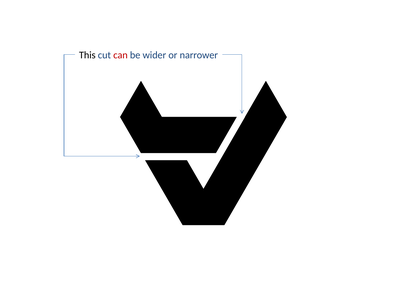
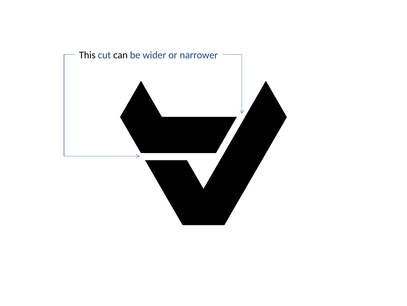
can colour: red -> black (120, 55)
